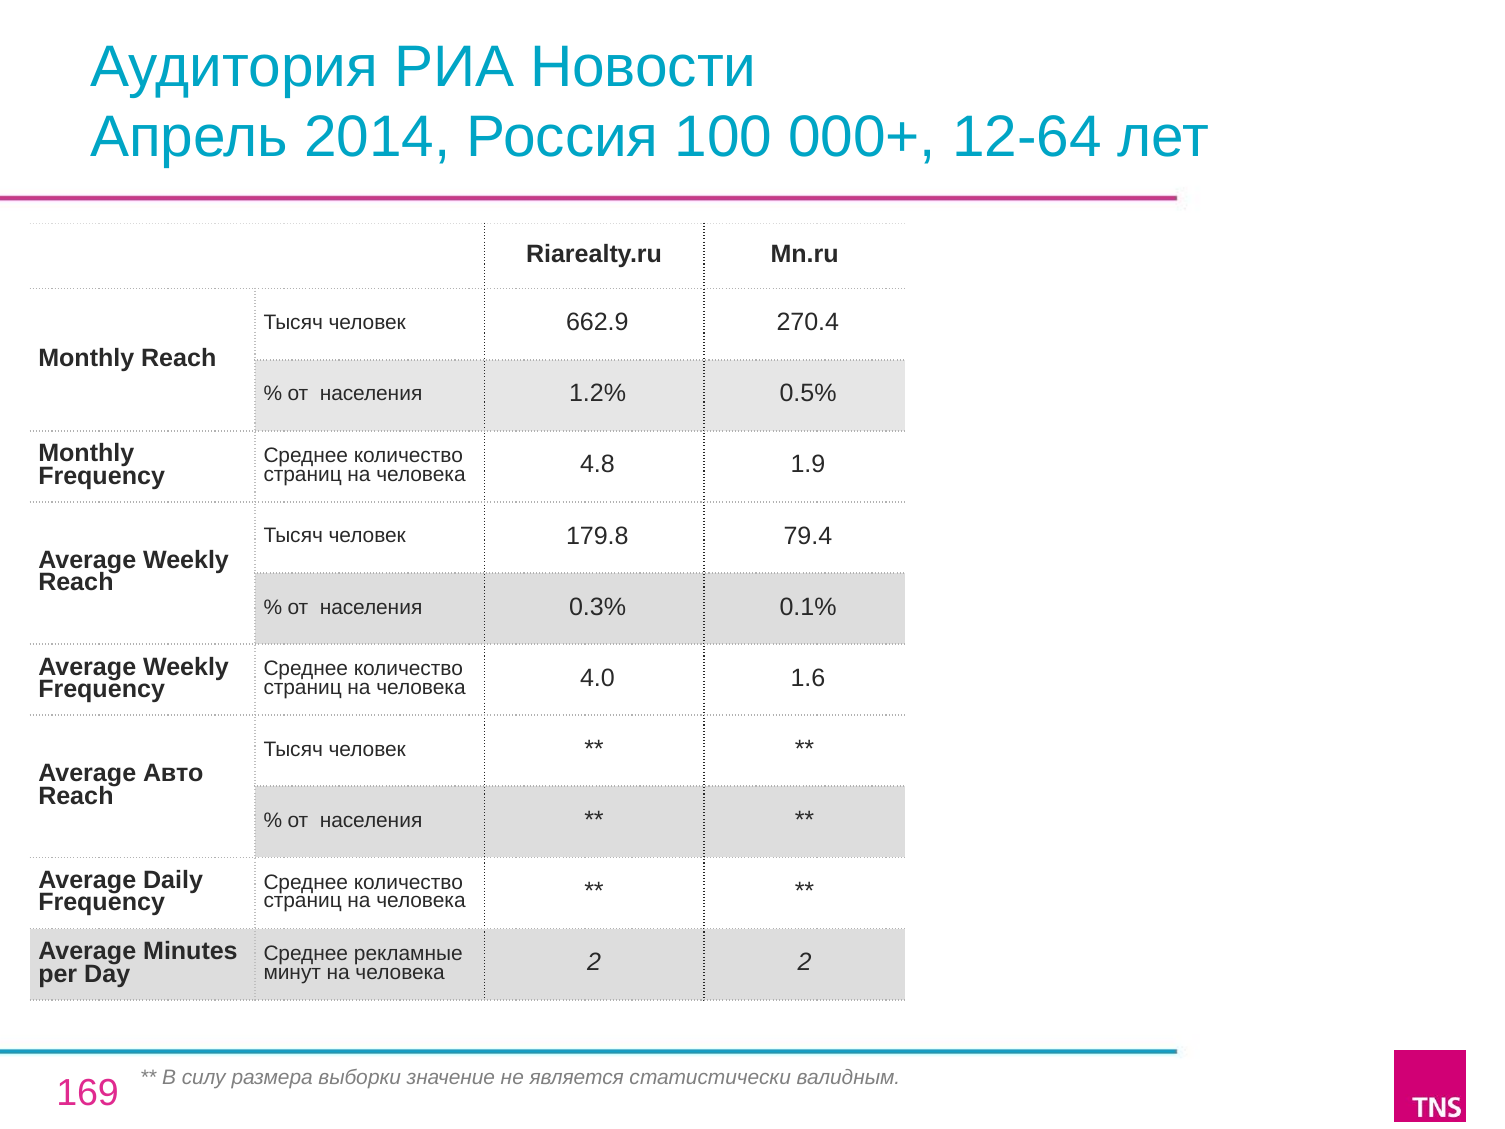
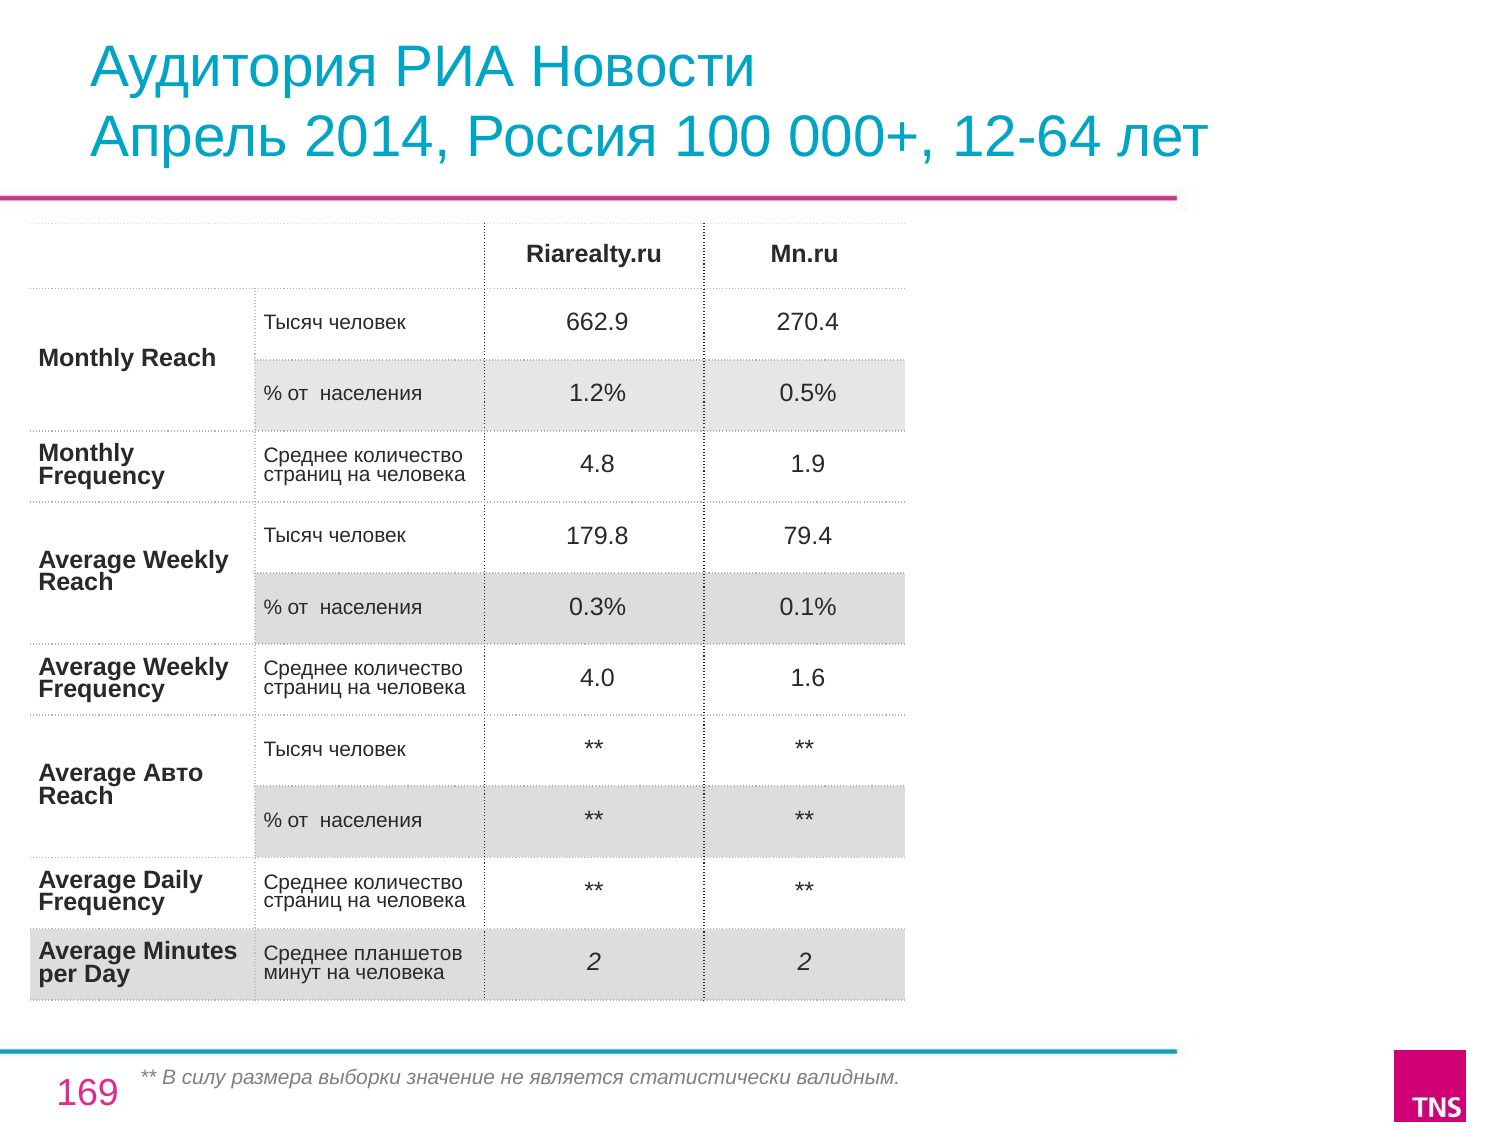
рекламные: рекламные -> планшетов (408, 953)
